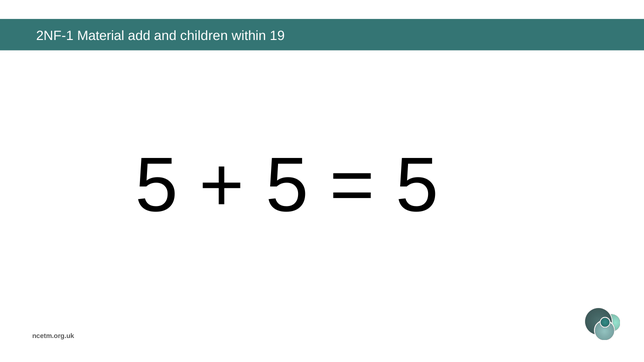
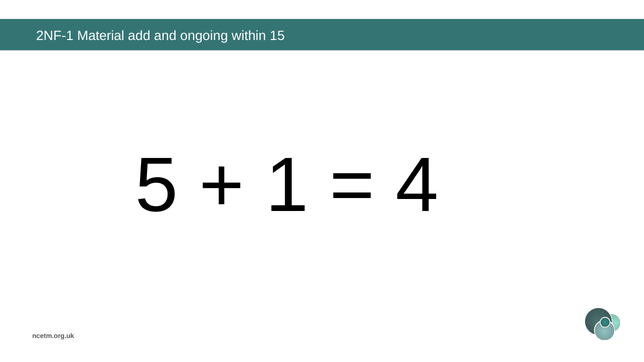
children: children -> ongoing (204, 36)
19: 19 -> 15 (277, 36)
5: 5 -> 1 (287, 186)
5: 5 -> 4 (417, 186)
